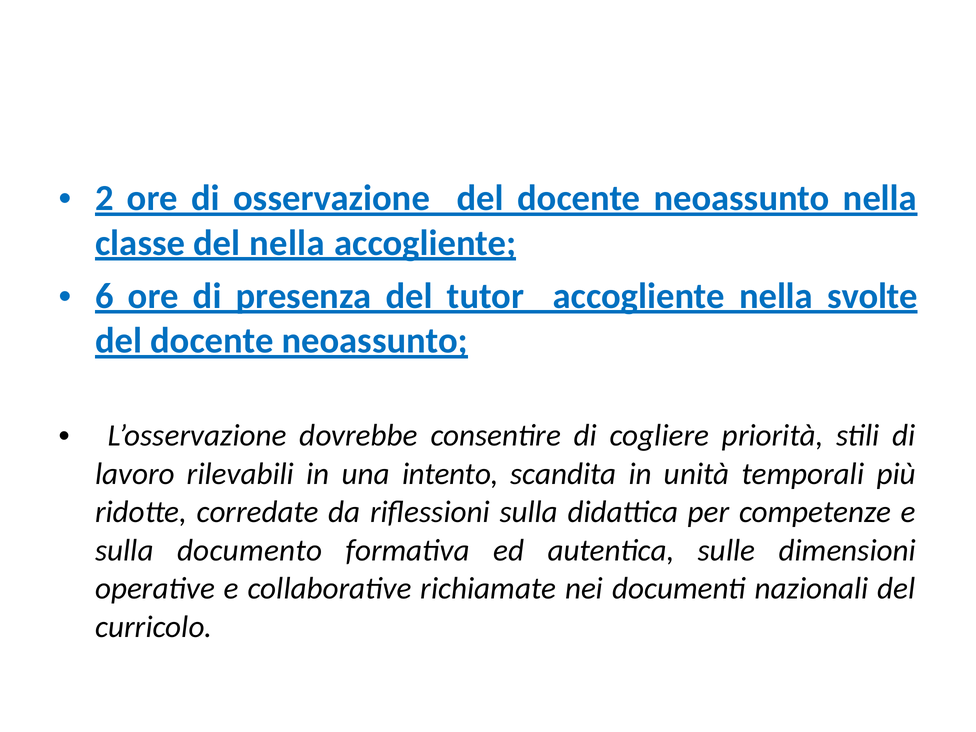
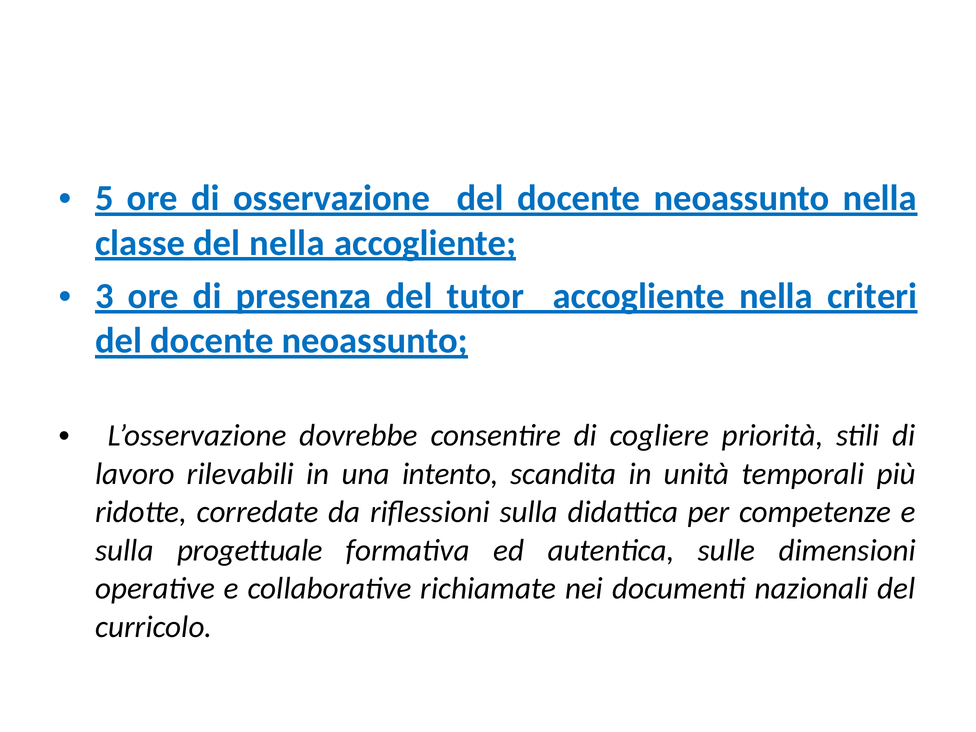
2: 2 -> 5 (104, 198)
6: 6 -> 3 (104, 296)
svolte: svolte -> criteri (872, 296)
documento: documento -> progettuale (250, 550)
